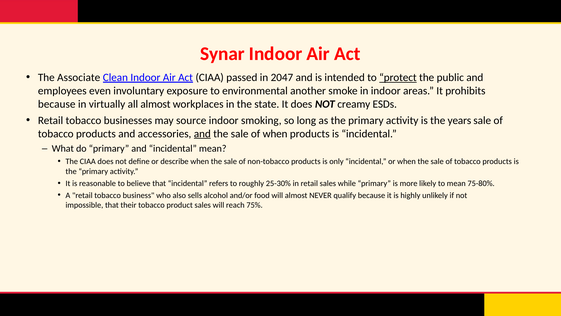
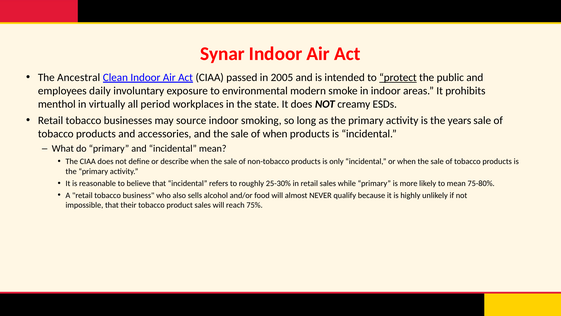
Associate: Associate -> Ancestral (79, 77)
2047: 2047 -> 2005 (282, 77)
even: even -> daily (100, 91)
another: another -> modern (308, 91)
because: because -> menthol (57, 104)
all almost: almost -> period (155, 104)
and underline: present -> none (202, 134)
